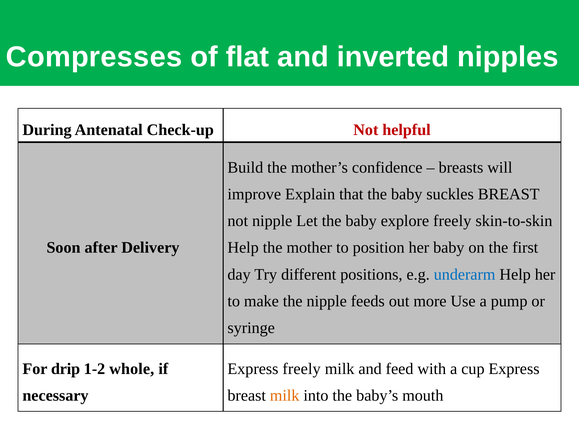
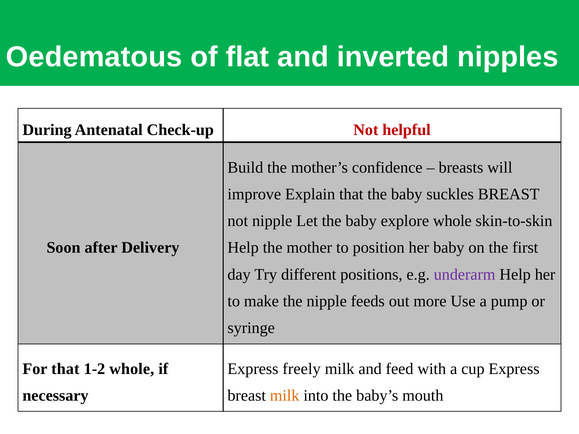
Compresses: Compresses -> Oedematous (94, 57)
explore freely: freely -> whole (452, 221)
underarm colour: blue -> purple (465, 275)
For drip: drip -> that (65, 369)
